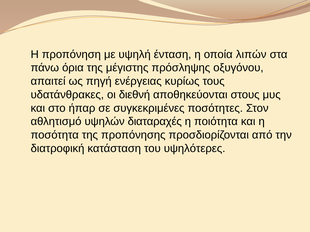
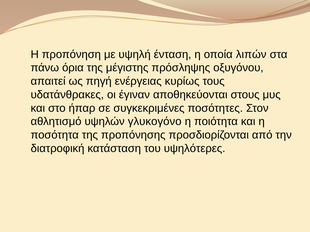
διεθνή: διεθνή -> έγιναν (134, 95)
διαταραχές: διαταραχές -> γλυκογόνο (155, 122)
